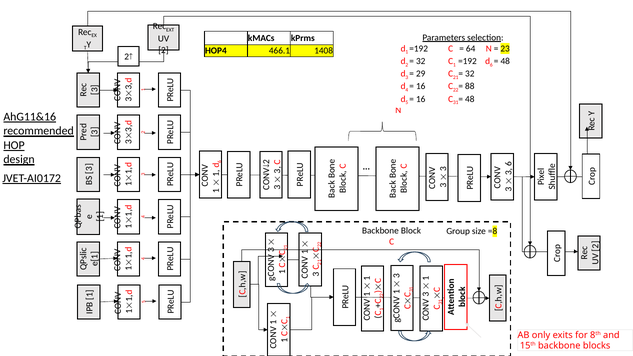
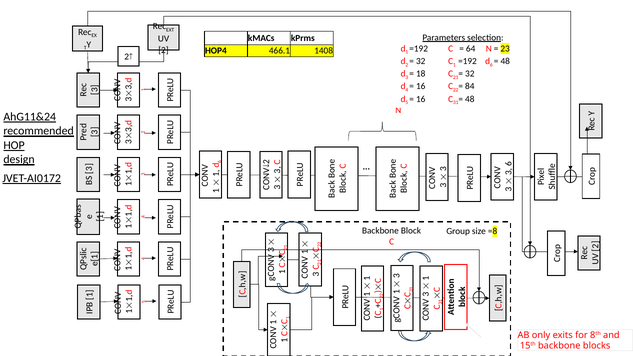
29: 29 -> 18 (421, 74)
88: 88 -> 84 (470, 86)
AhG11&16: AhG11&16 -> AhG11&24 (30, 117)
